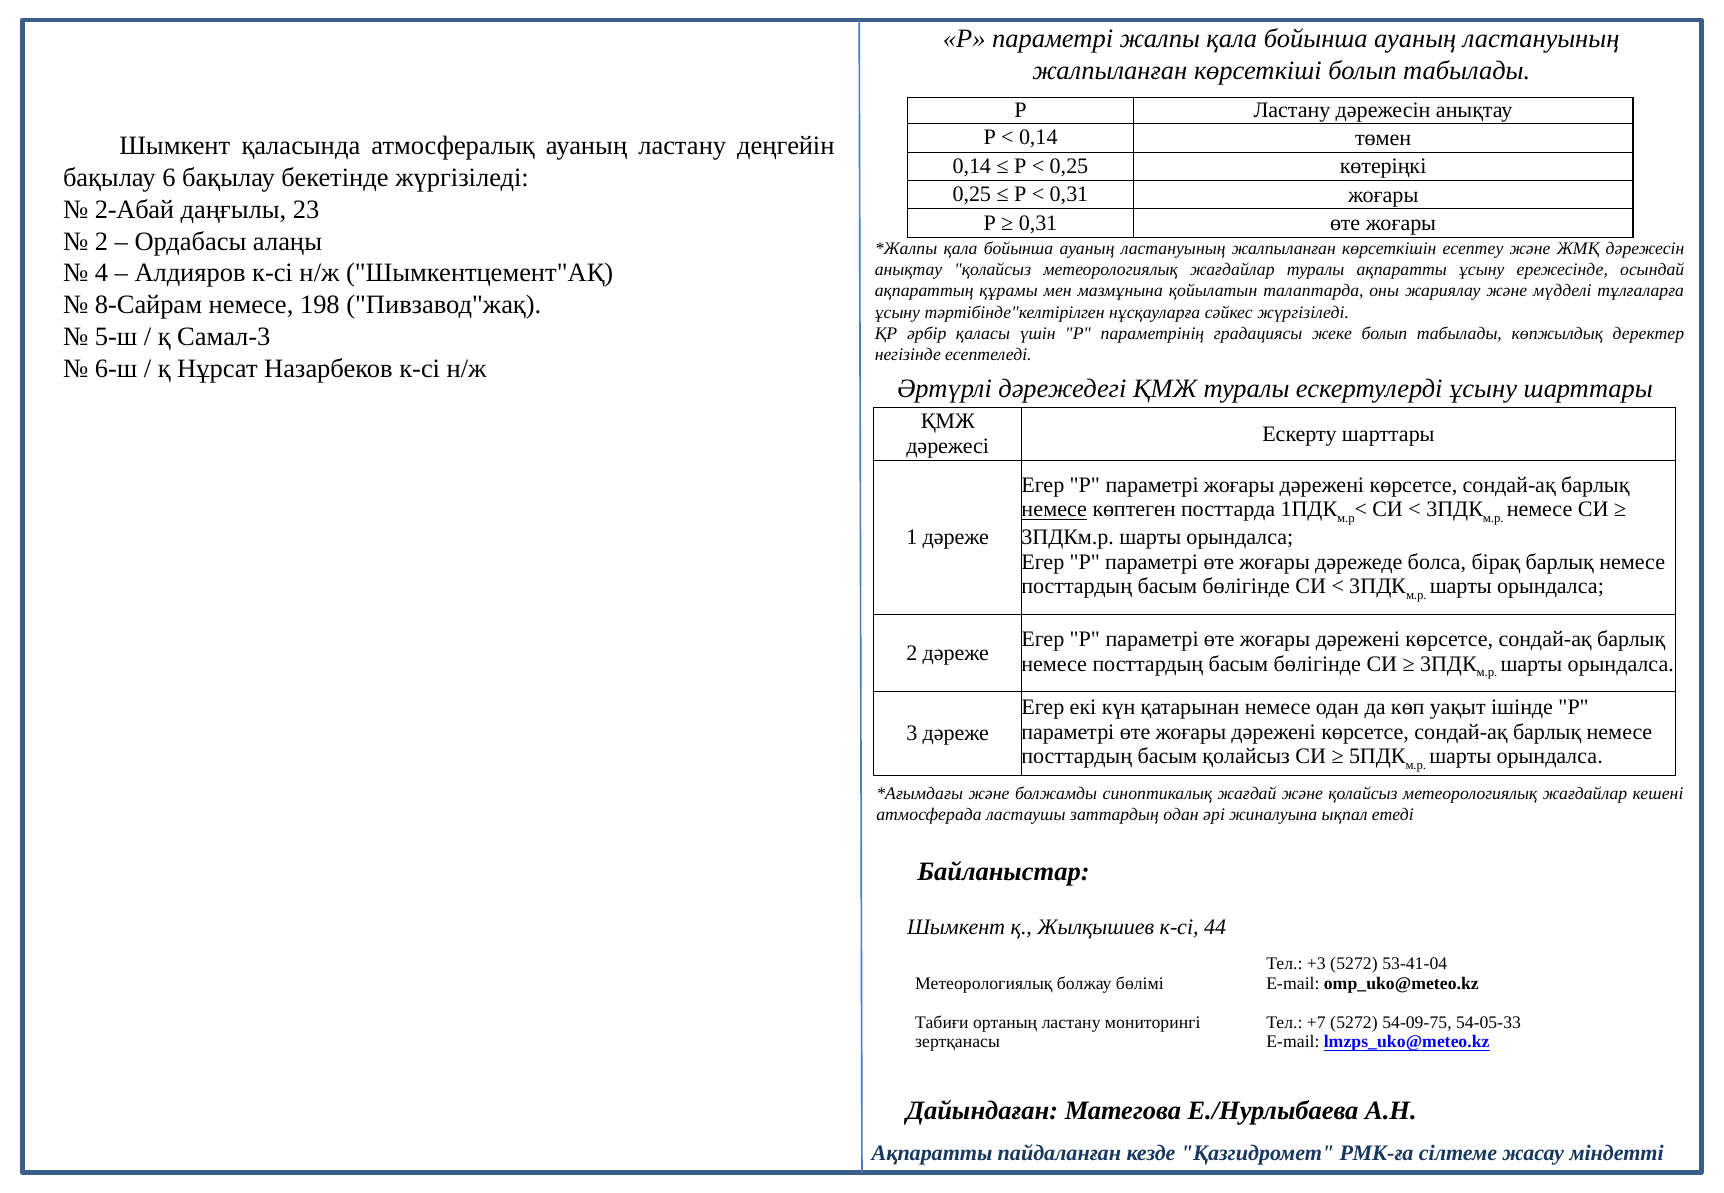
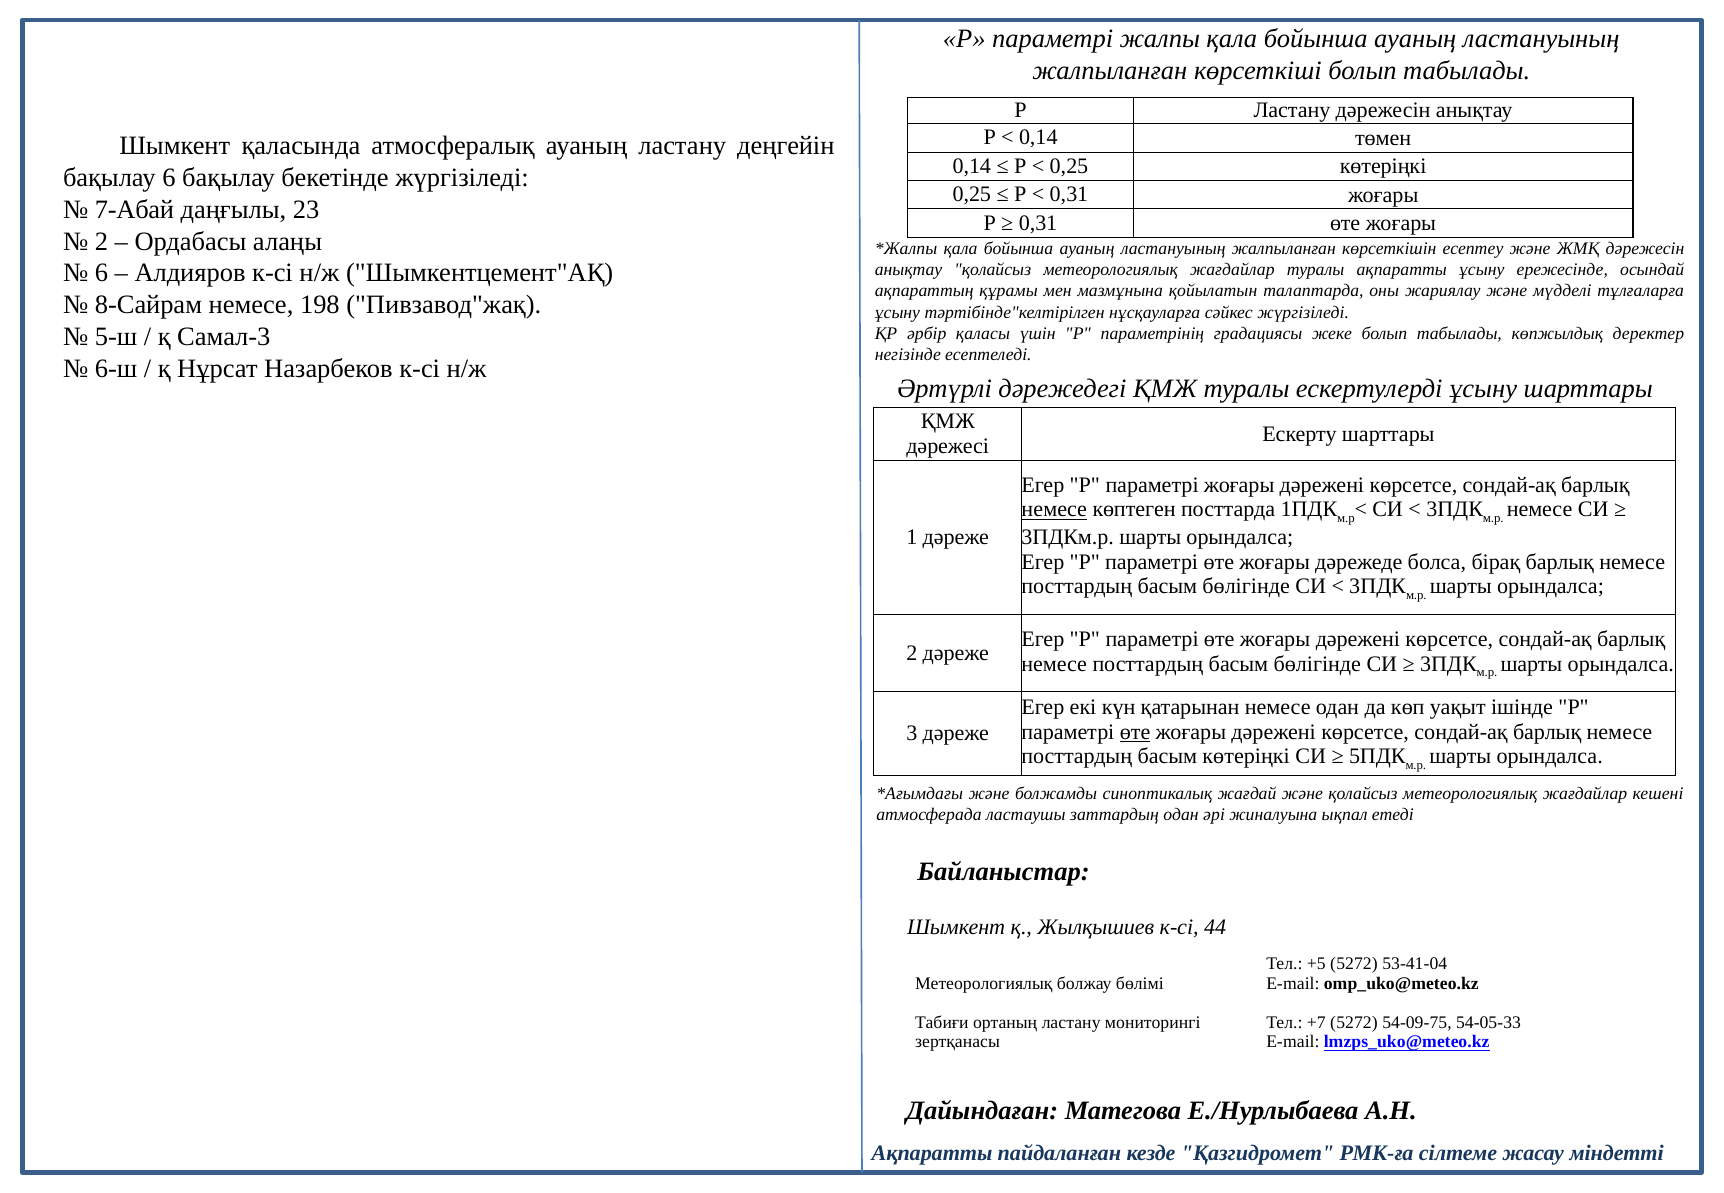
2-Абай: 2-Абай -> 7-Абай (135, 210)
4: 4 -> 6 (101, 273)
өте underline: none -> present (1135, 732)
басым қолайсыз: қолайсыз -> көтеріңкі (1246, 757)
+3: +3 -> +5 (1316, 965)
